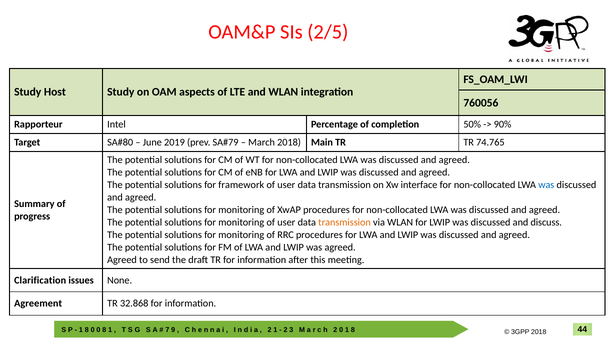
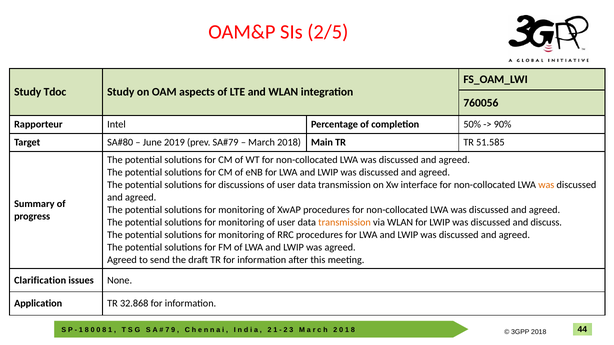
Host: Host -> Tdoc (55, 92)
74.765: 74.765 -> 51.585 (490, 143)
framework: framework -> discussions (241, 185)
was colour: blue -> orange (546, 185)
Agreement: Agreement -> Application (38, 304)
